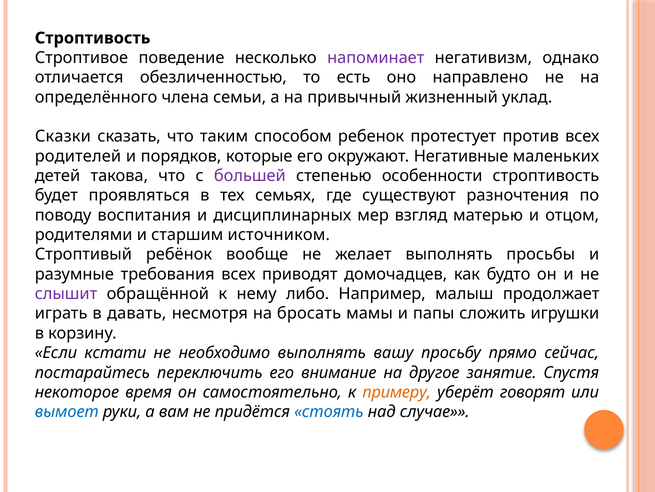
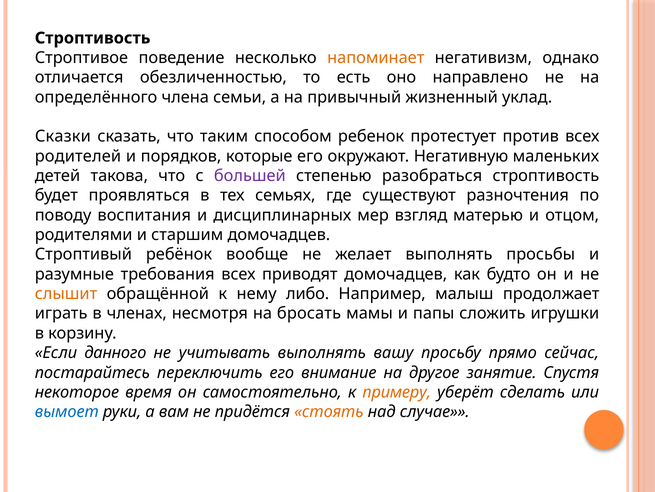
напоминает colour: purple -> orange (376, 58)
Негативные: Негативные -> Негативную (461, 156)
особенности: особенности -> разобраться (432, 176)
старшим источником: источником -> домочадцев (279, 234)
слышит colour: purple -> orange (66, 293)
давать: давать -> членах (137, 313)
кстати: кстати -> данного (115, 352)
необходимо: необходимо -> учитывать (224, 352)
говорят: говорят -> сделать (533, 392)
стоять colour: blue -> orange (329, 411)
